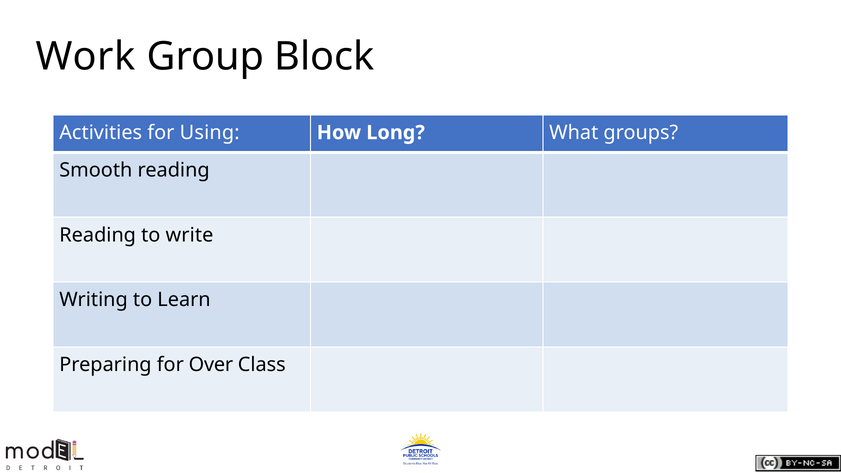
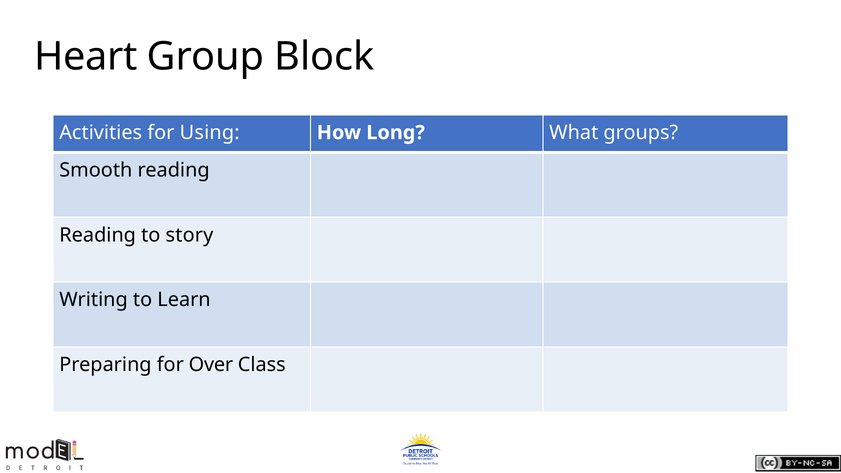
Work: Work -> Heart (86, 57)
write: write -> story (189, 235)
